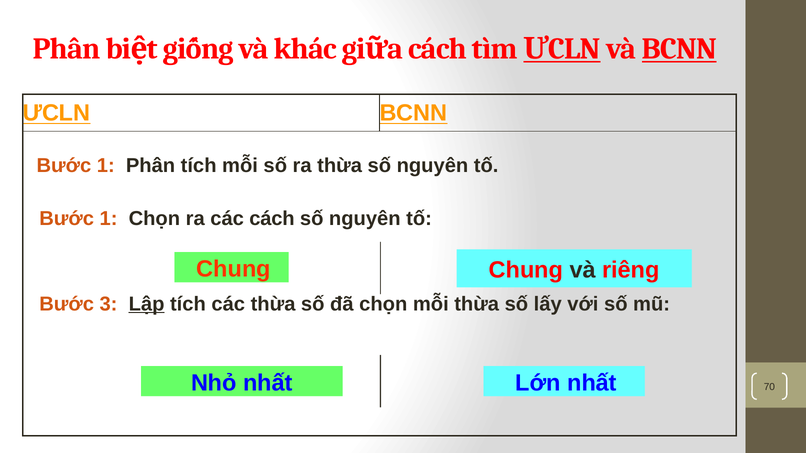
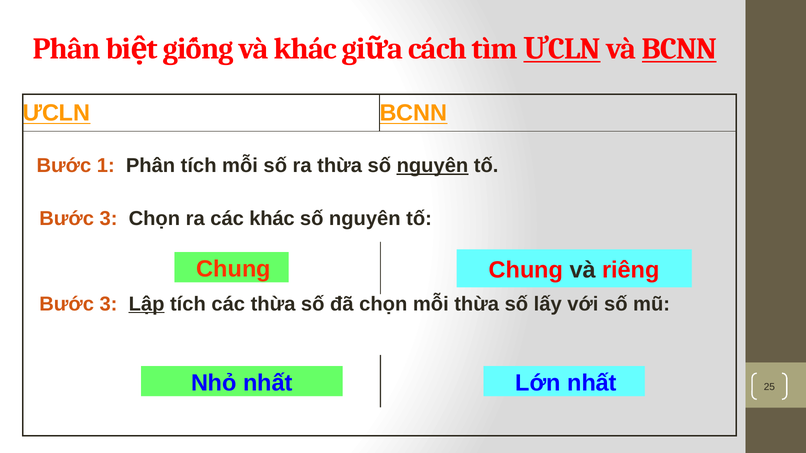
nguyên underline: none -> present (432, 166)
1: 1 -> 3 (109, 219)
các cách: cách -> khác (272, 219)
70: 70 -> 25 (769, 387)
